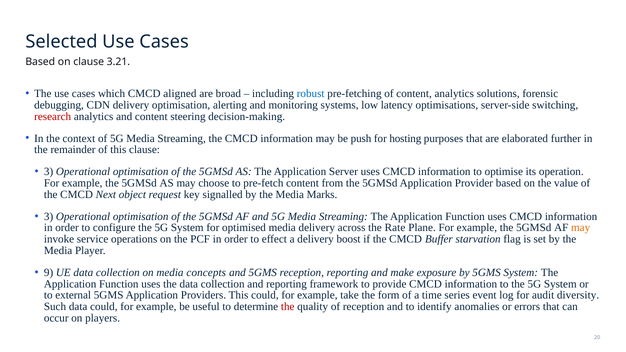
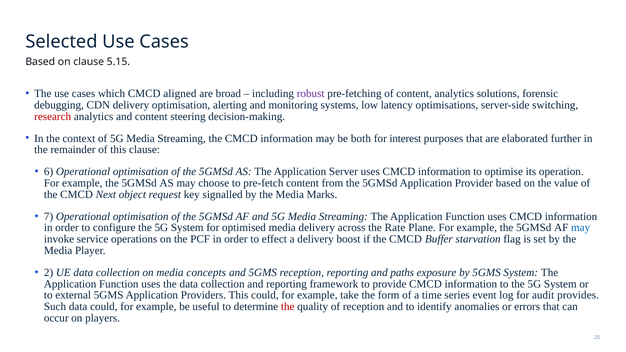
3.21: 3.21 -> 5.15 (118, 62)
robust colour: blue -> purple (311, 94)
push: push -> both (361, 138)
hosting: hosting -> interest (405, 138)
3: 3 -> 6 (49, 172)
3: 3 -> 7 (49, 217)
may colour: orange -> blue (581, 228)
9: 9 -> 2 (49, 273)
make: make -> paths (402, 273)
diversity: diversity -> provides (578, 295)
